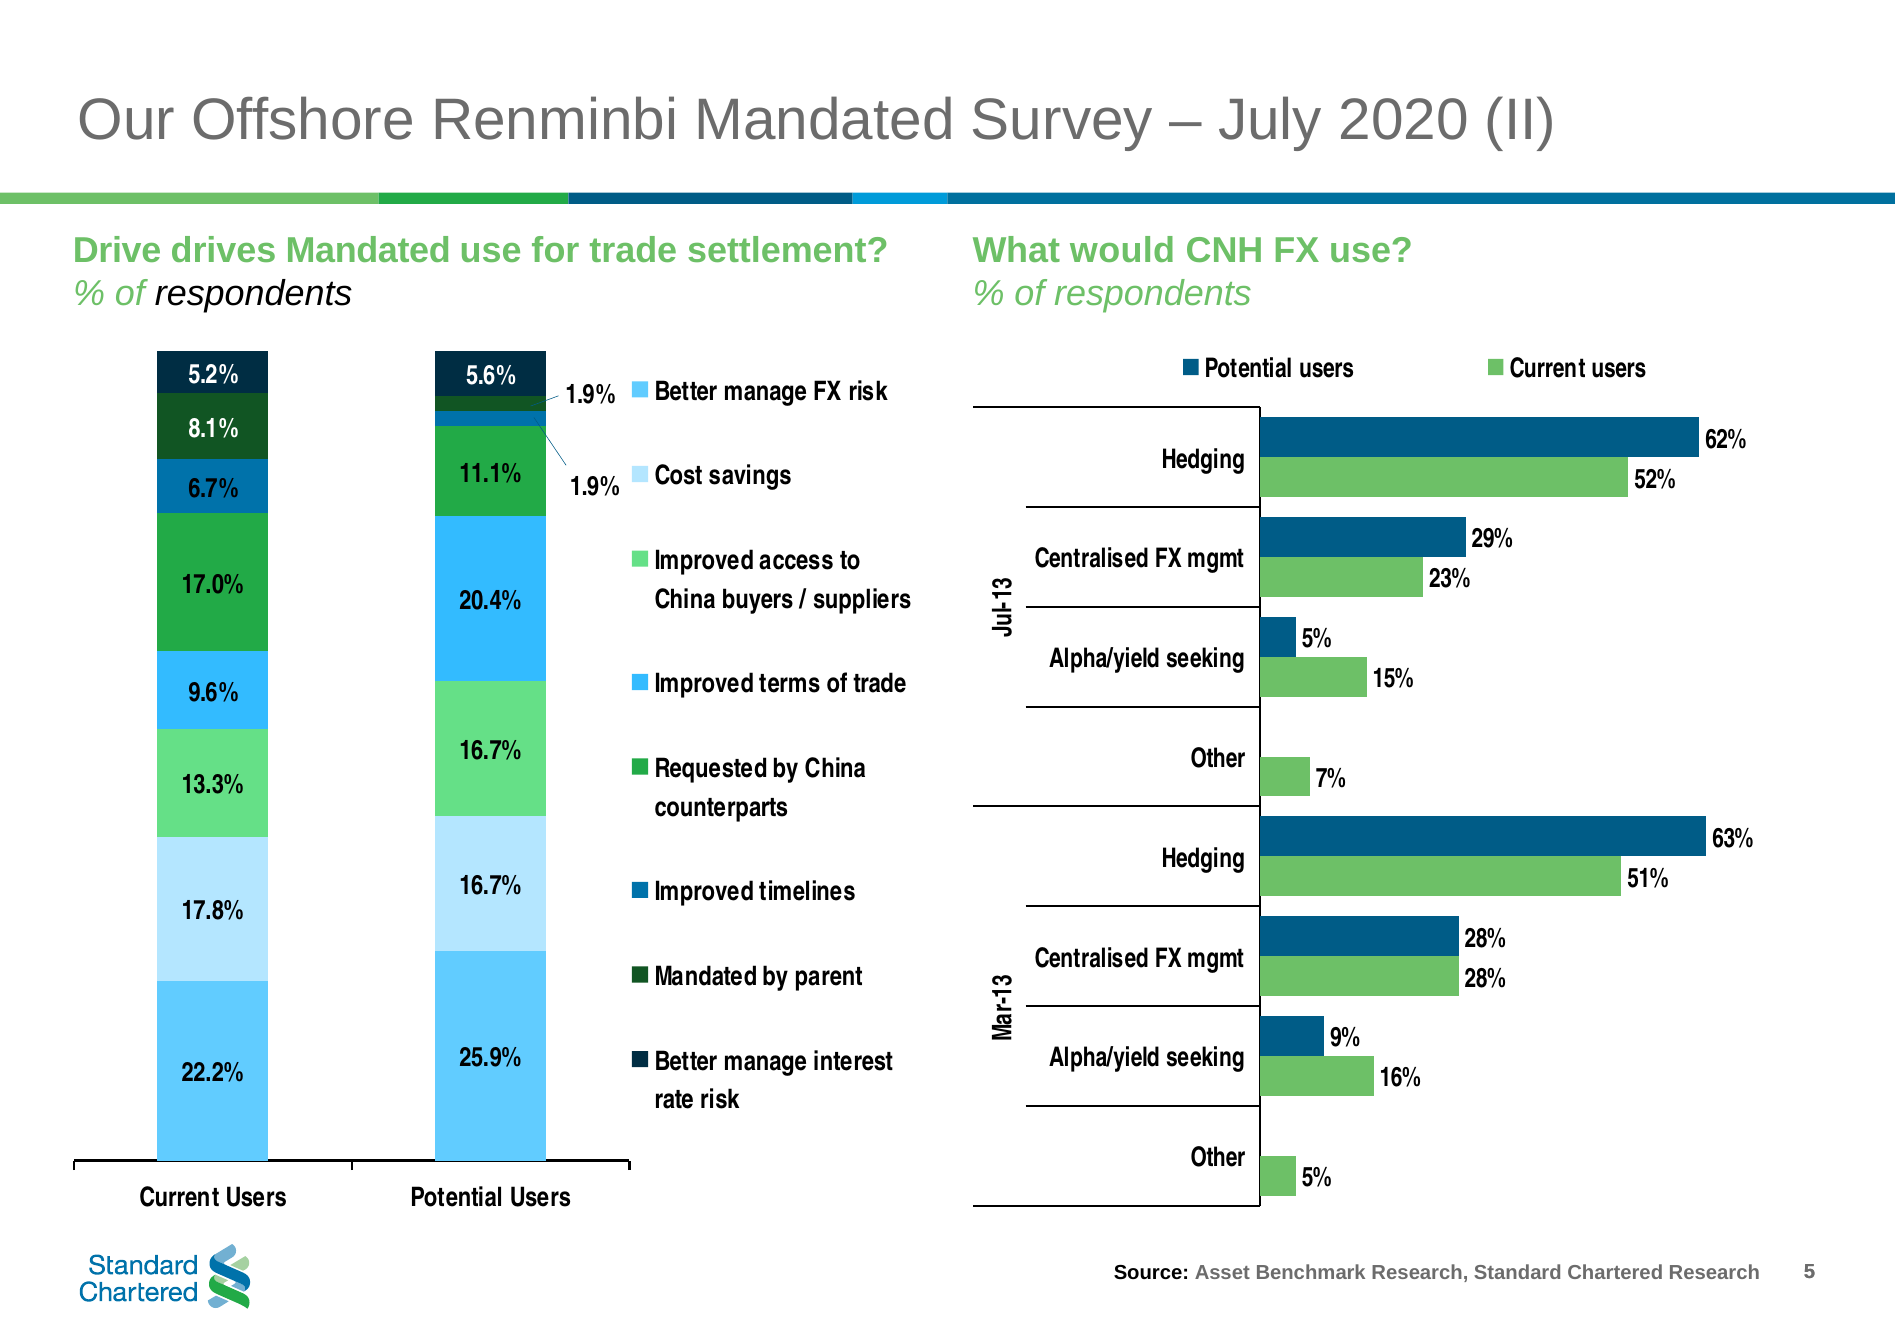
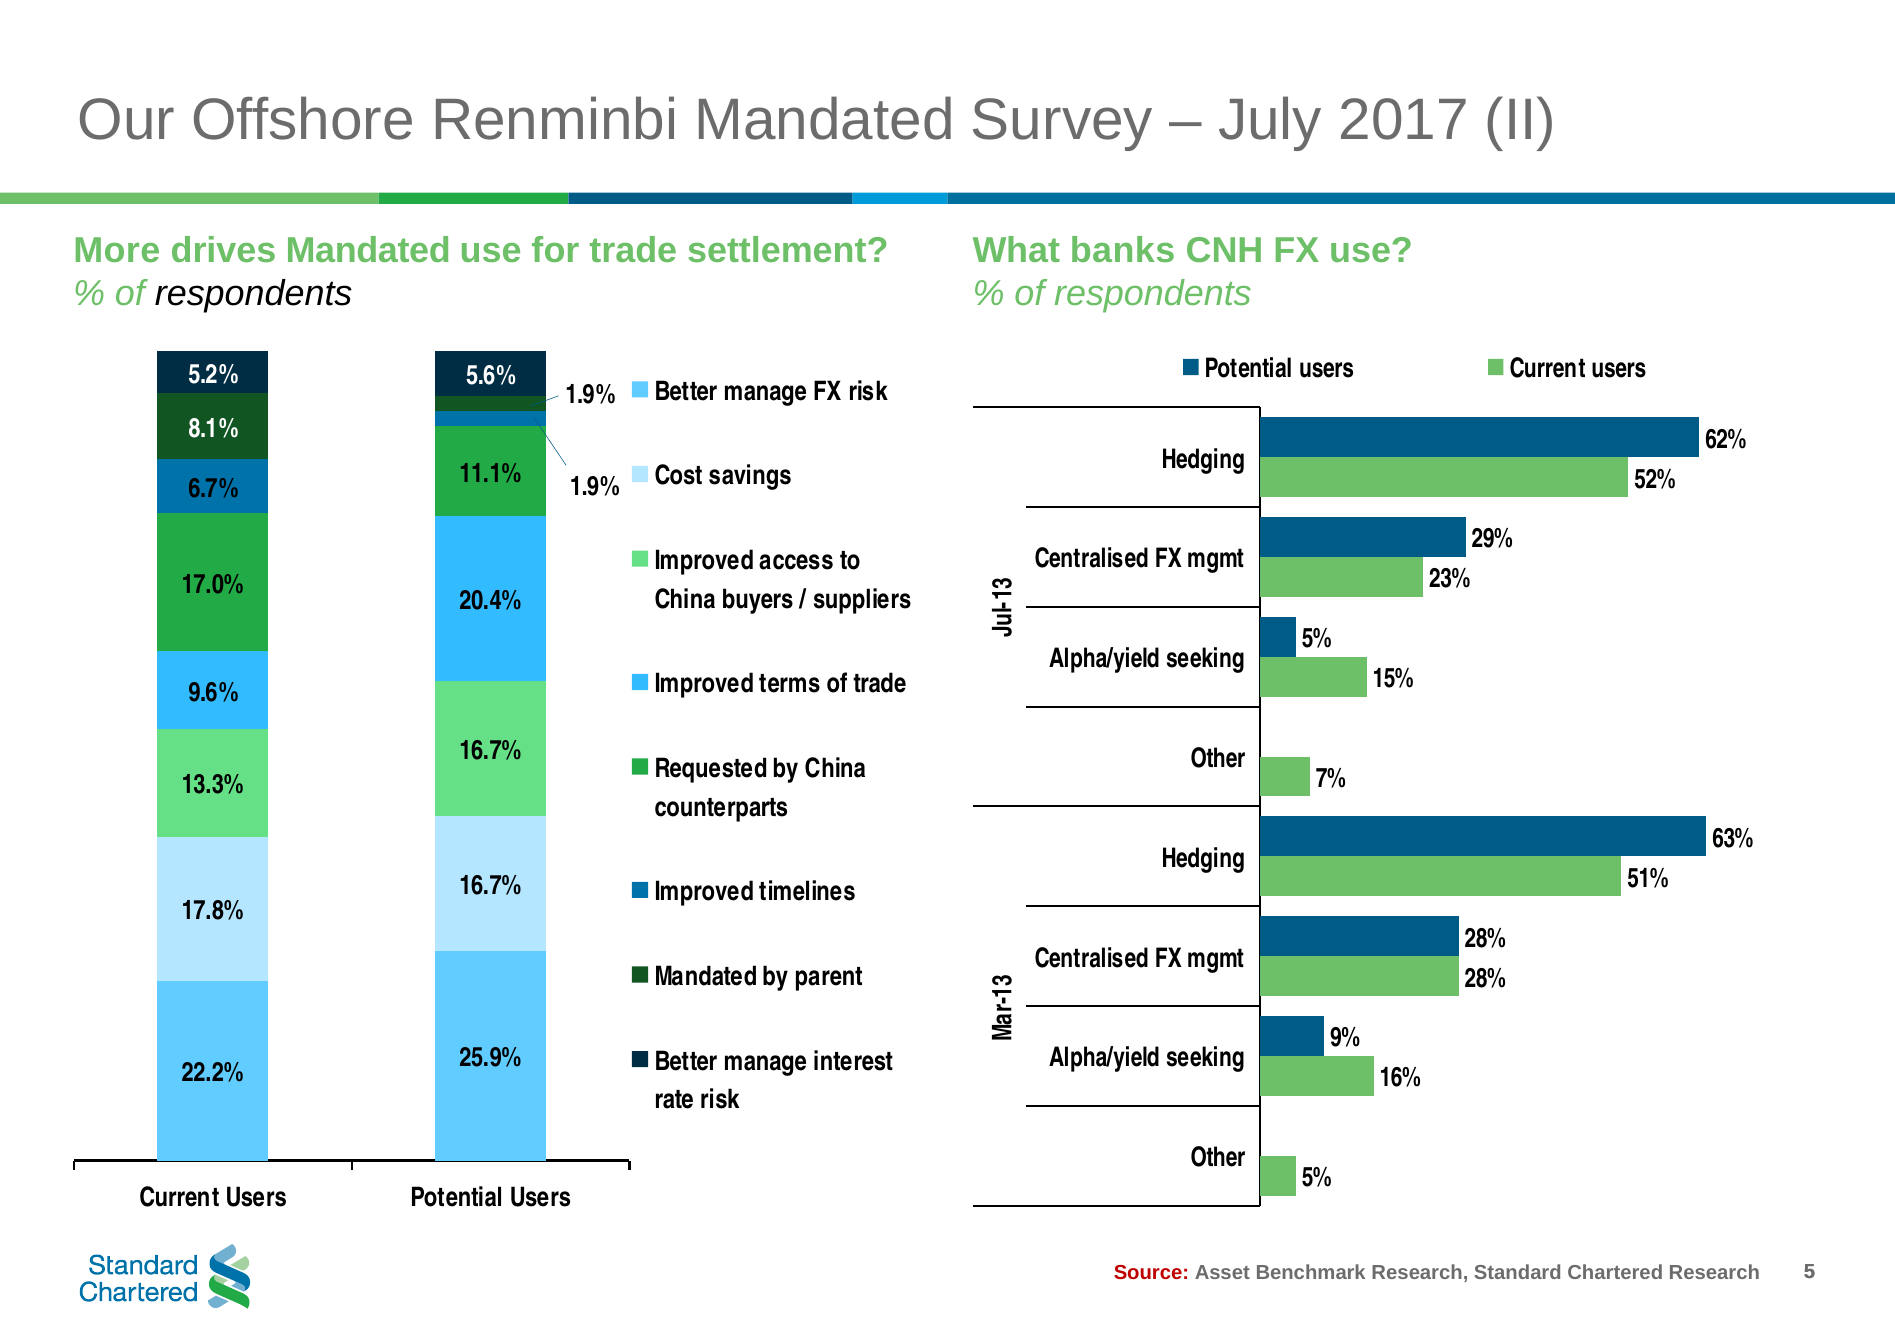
2020: 2020 -> 2017 (1404, 120)
Drive: Drive -> More (117, 251)
would: would -> banks (1123, 251)
Source colour: black -> red (1151, 1273)
